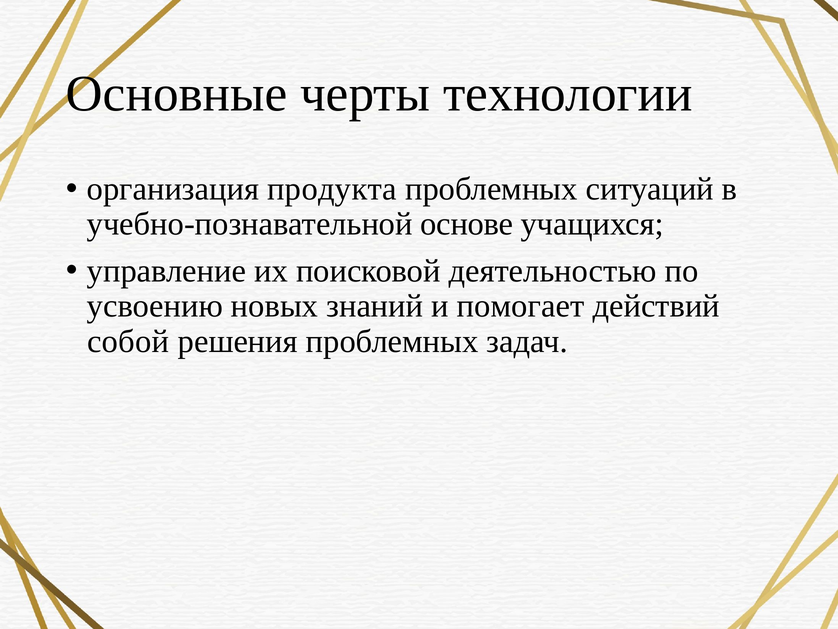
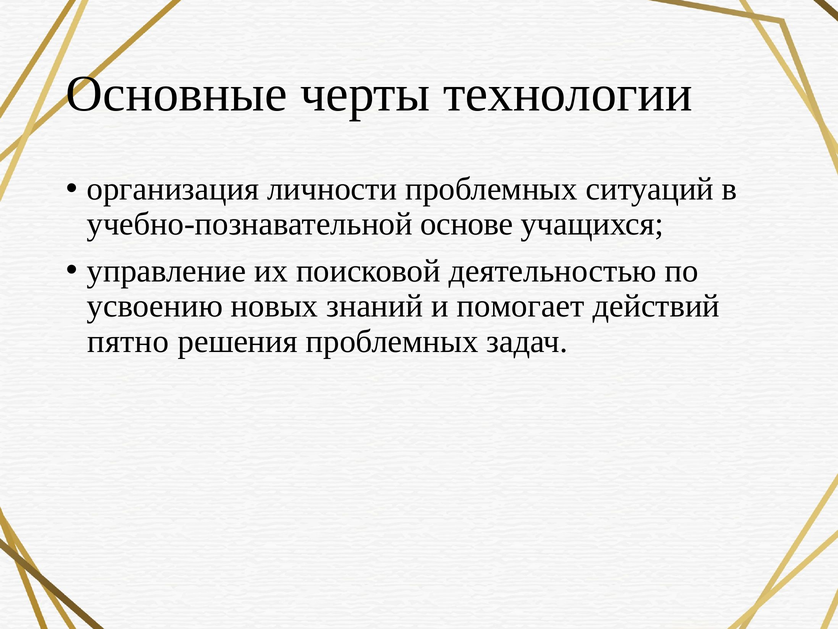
продукта: продукта -> личности (332, 189)
собой: собой -> пятно (128, 341)
